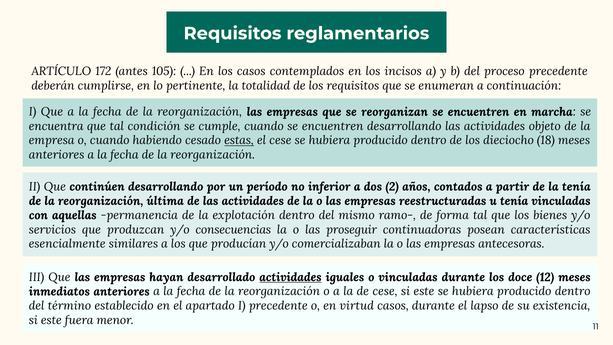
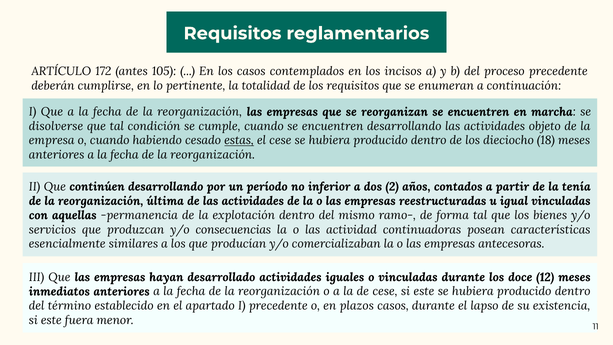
encuentra: encuentra -> disolverse (56, 126)
u tenía: tenía -> igual (514, 201)
proseguir: proseguir -> actividad (352, 229)
actividades underline: present -> none (290, 277)
virtud: virtud -> plazos (357, 306)
